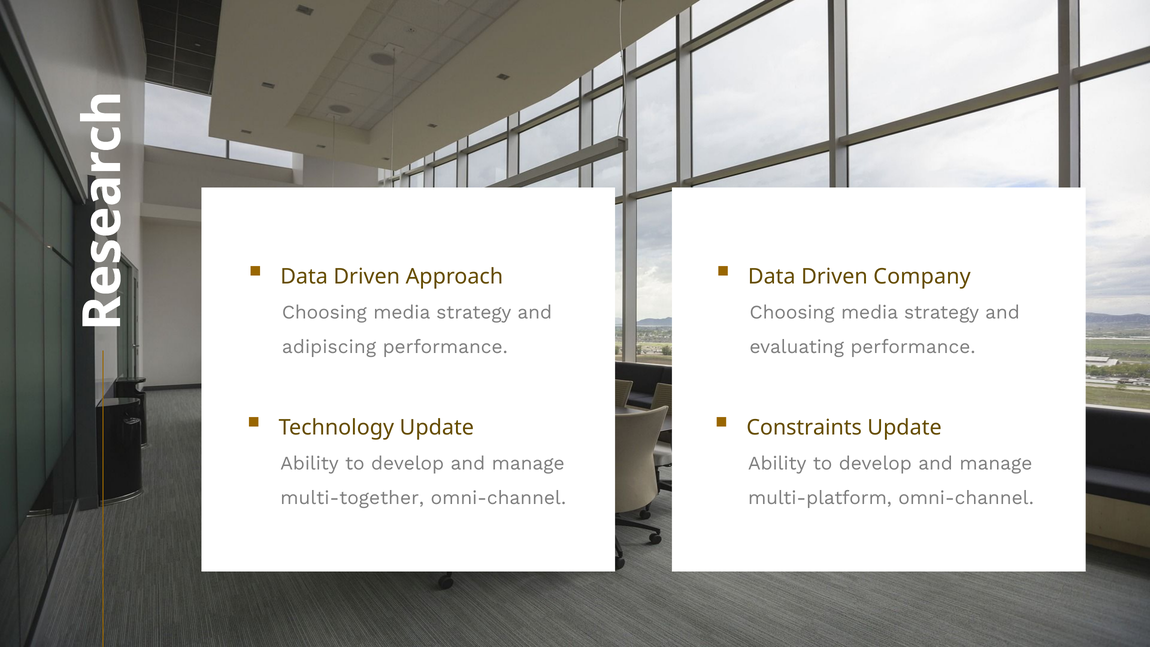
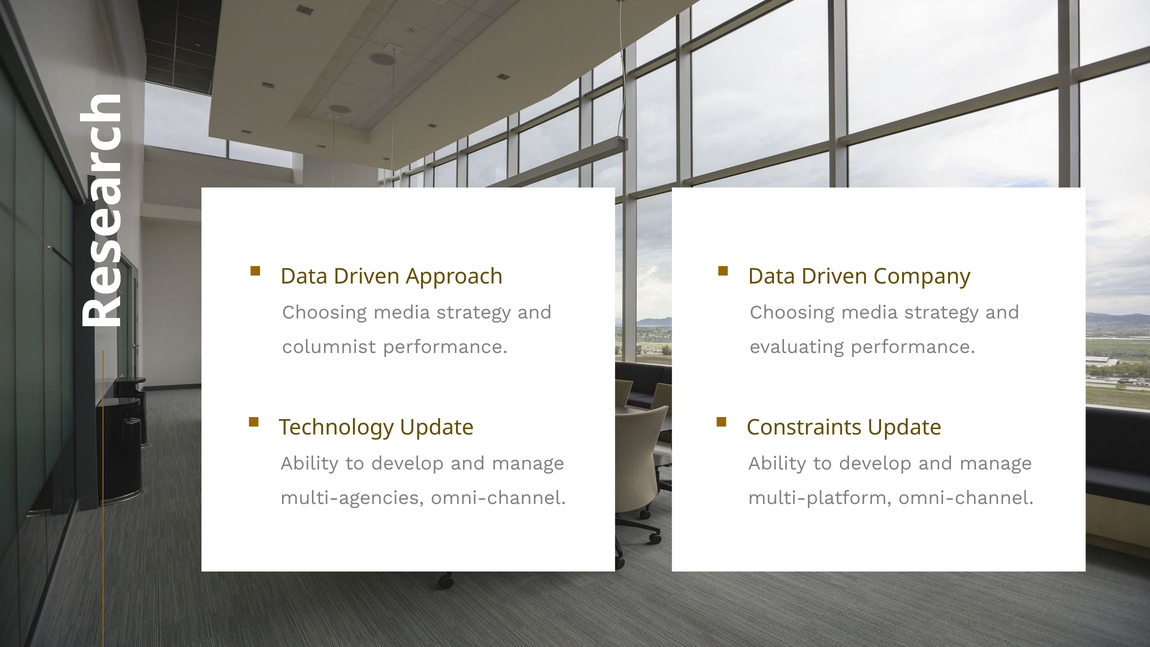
adipiscing: adipiscing -> columnist (329, 347)
multi-together: multi-together -> multi-agencies (352, 498)
